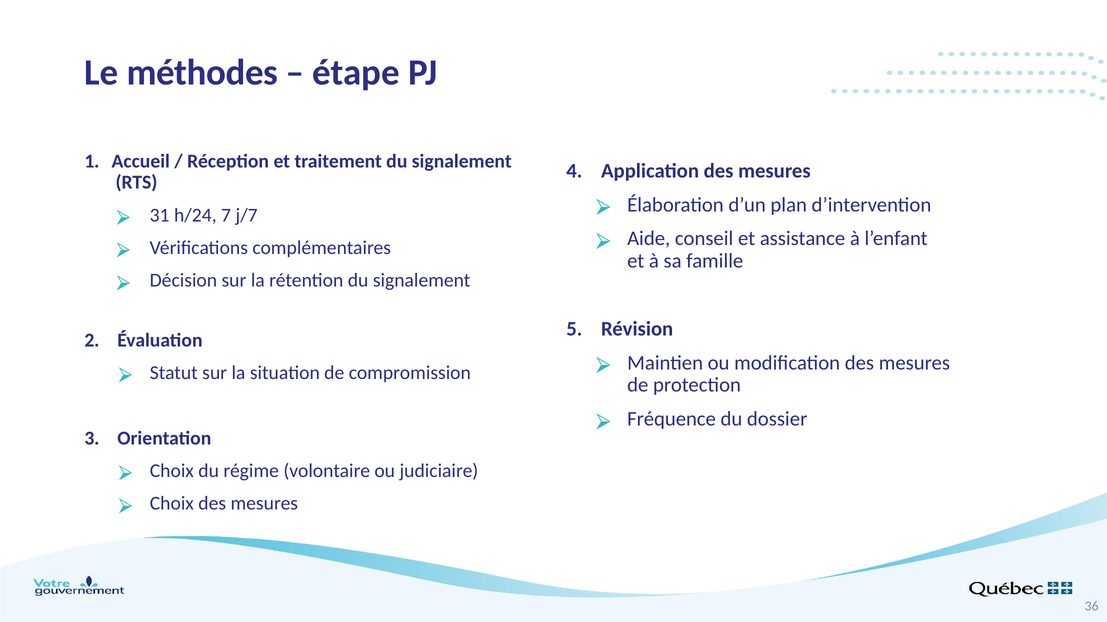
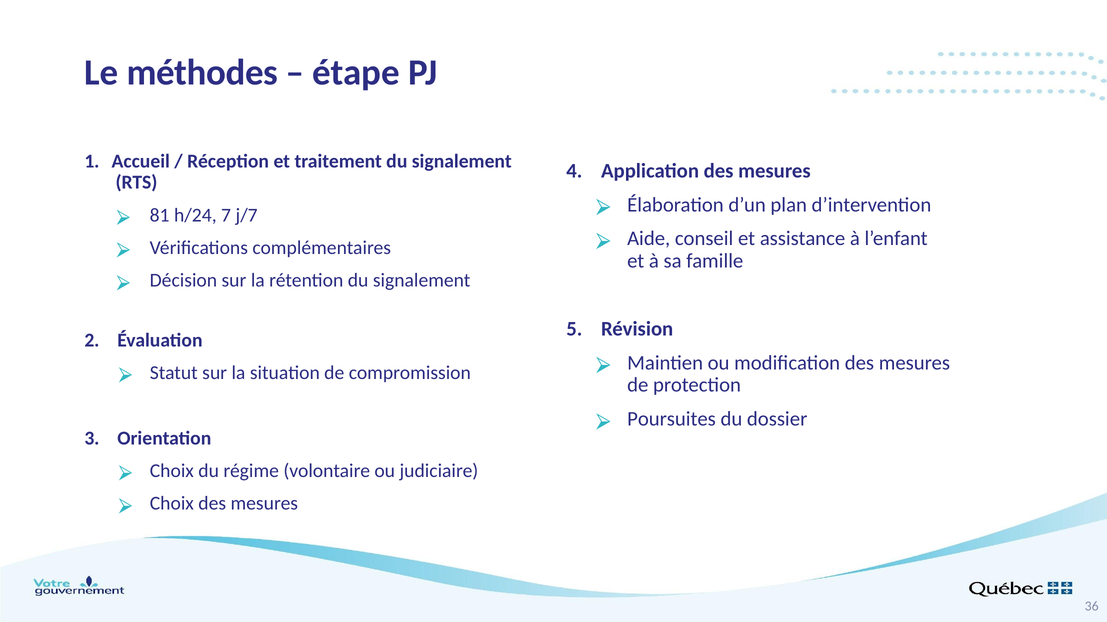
31: 31 -> 81 (160, 215)
Fréquence: Fréquence -> Poursuites (672, 420)
